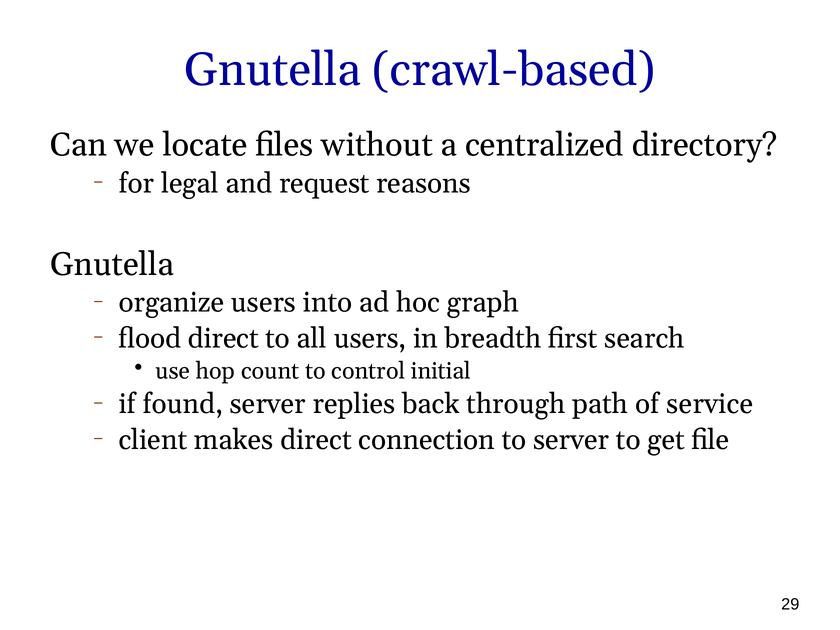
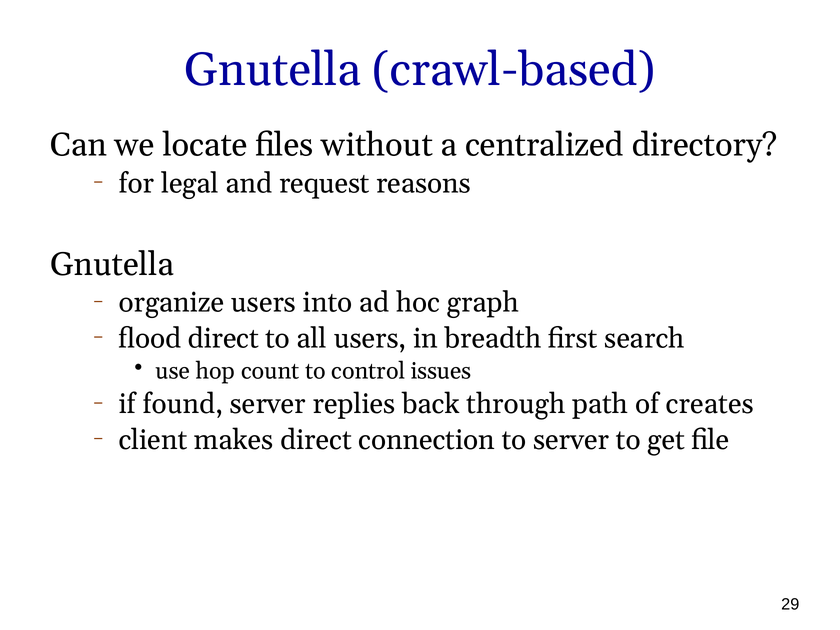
initial: initial -> issues (441, 371)
service: service -> creates (710, 404)
